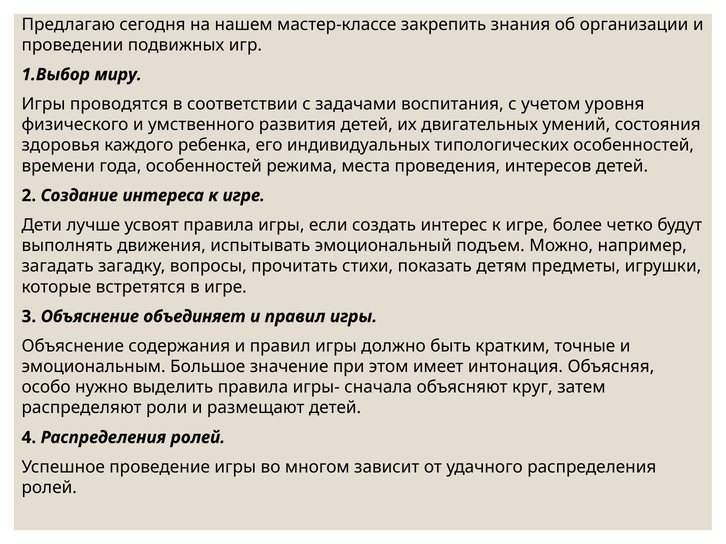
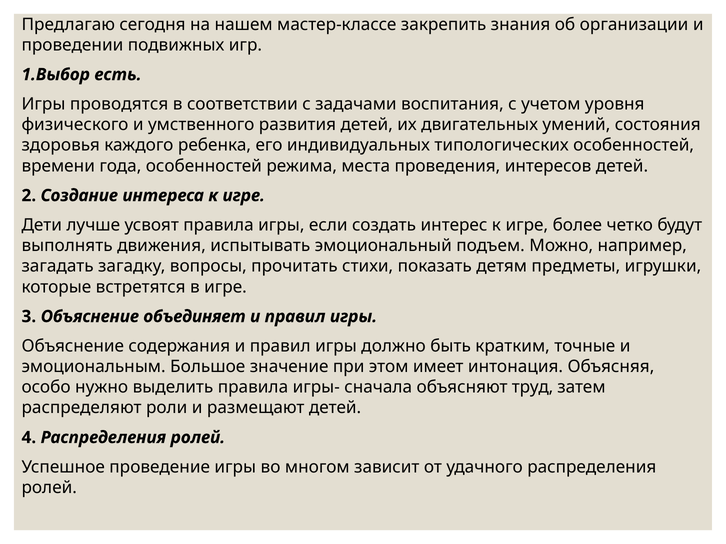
миру: миру -> есть (118, 75)
круг: круг -> труд (533, 388)
